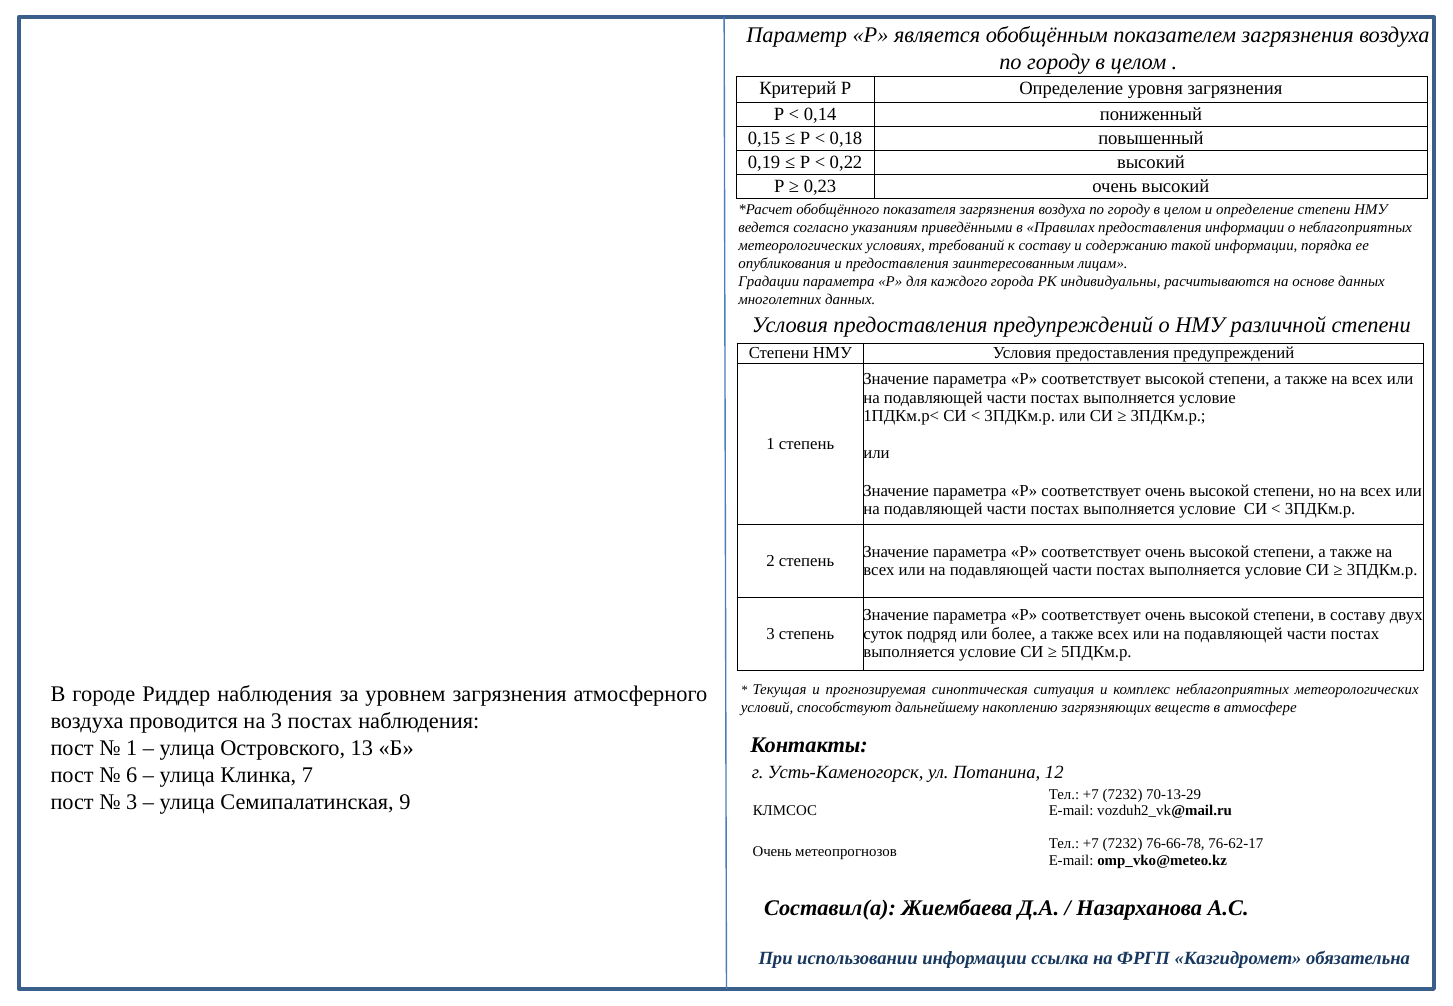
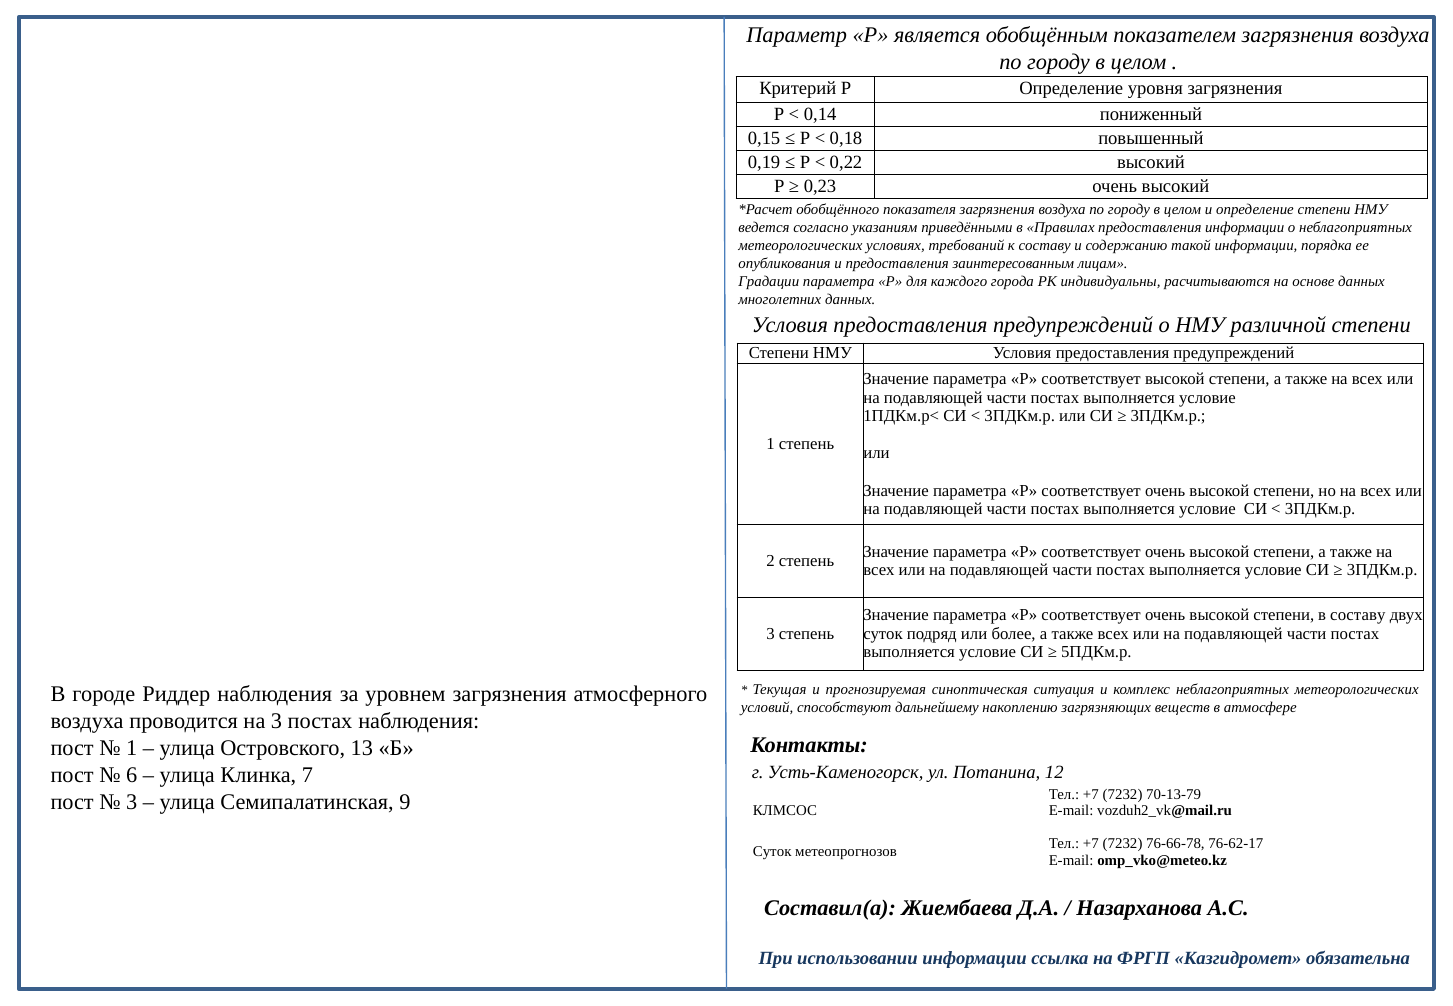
70-13-29: 70-13-29 -> 70-13-79 (1174, 794)
Очень: Очень -> Суток (772, 852)
